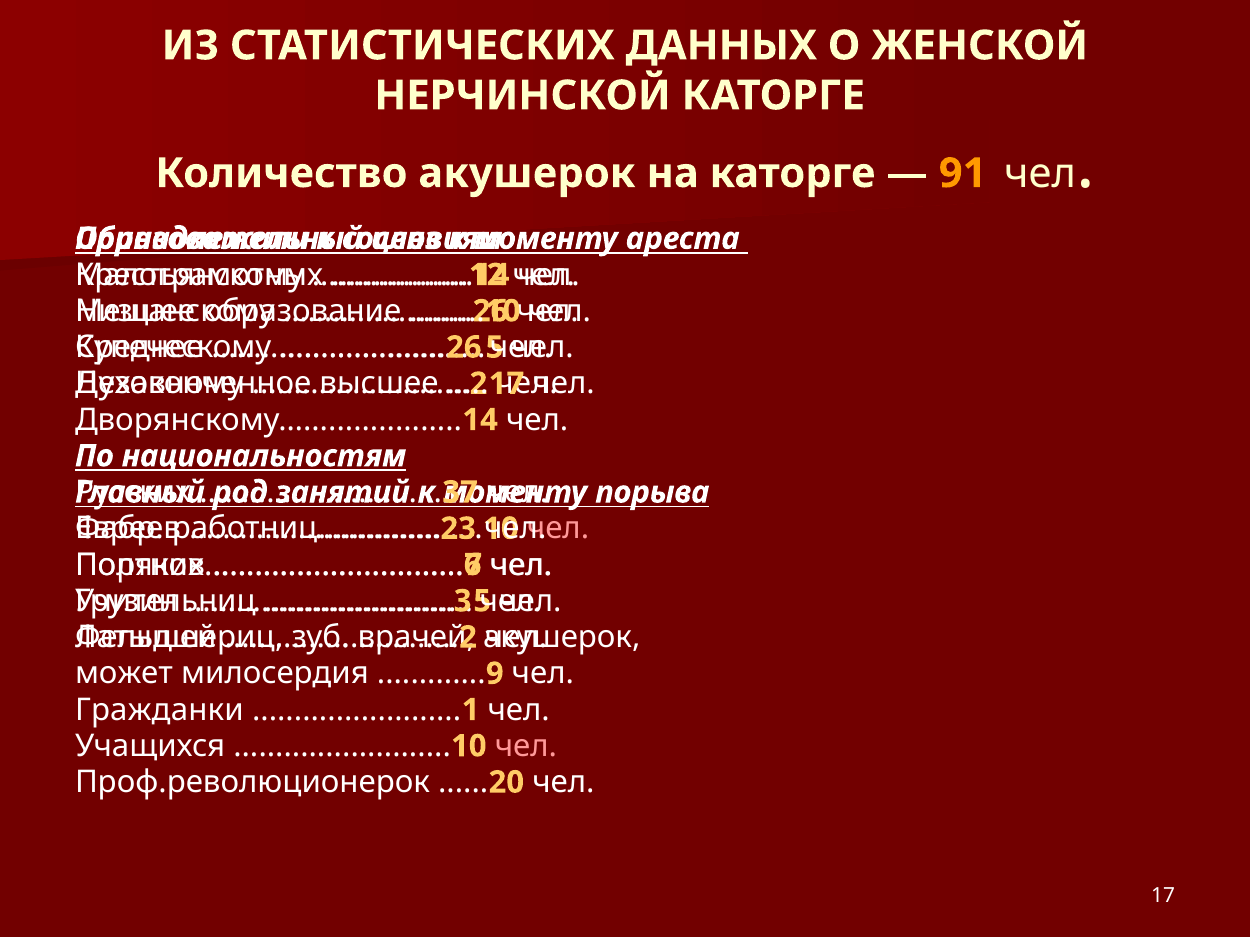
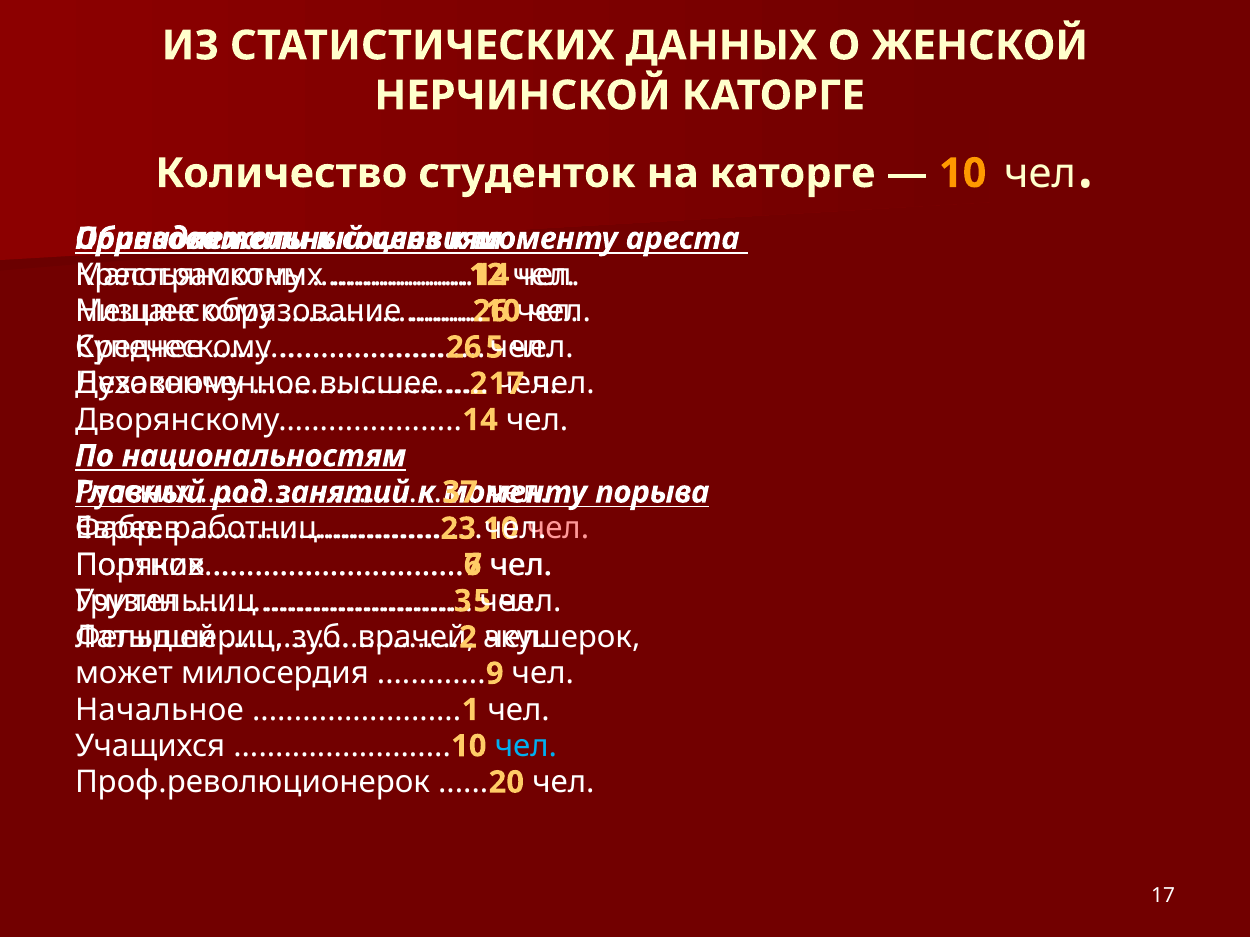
Количество акушерок: акушерок -> студенток (527, 173)
91: 91 -> 10 (963, 173)
Гражданки: Гражданки -> Начальное (159, 710)
чел colour: pink -> light blue (526, 746)
